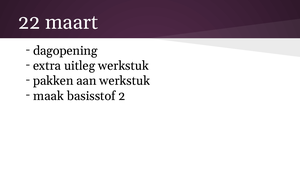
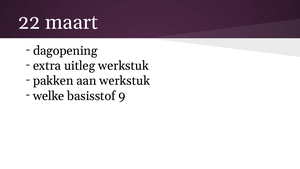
maak: maak -> welke (49, 96)
2: 2 -> 9 (122, 96)
